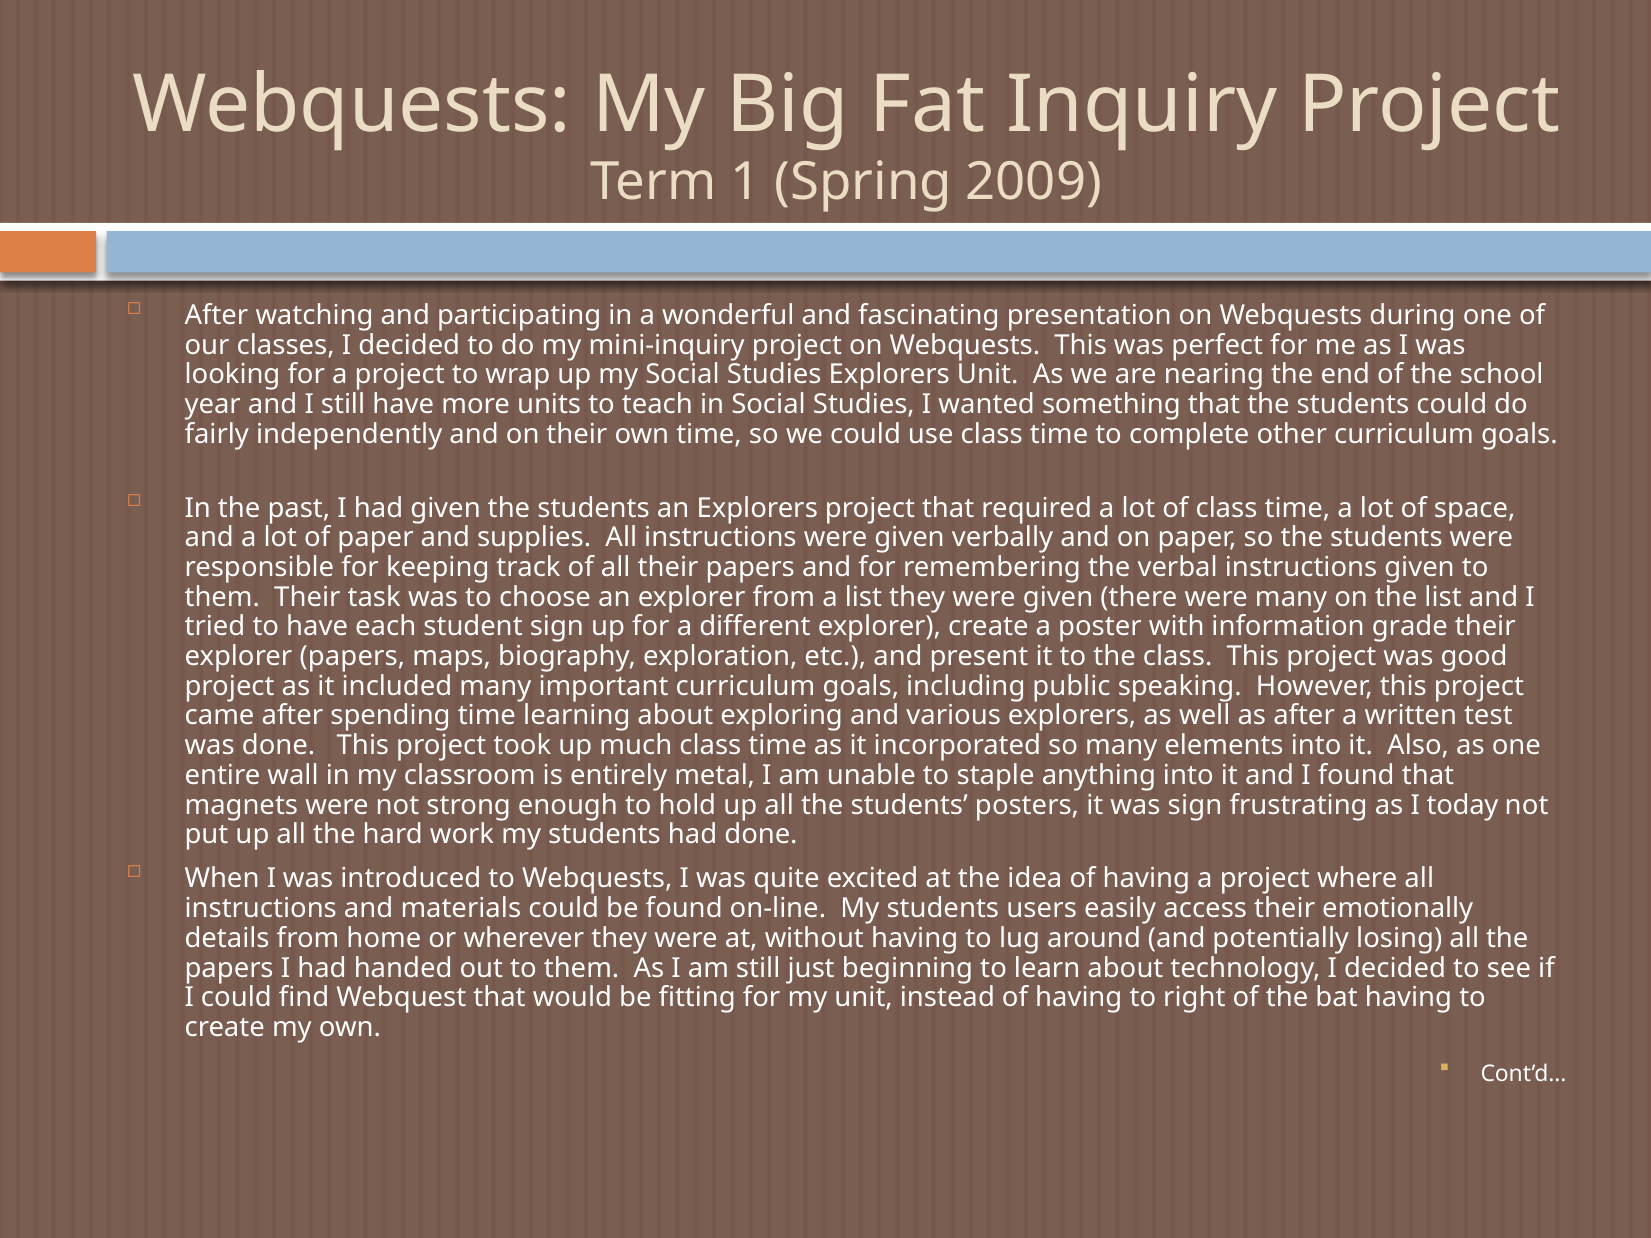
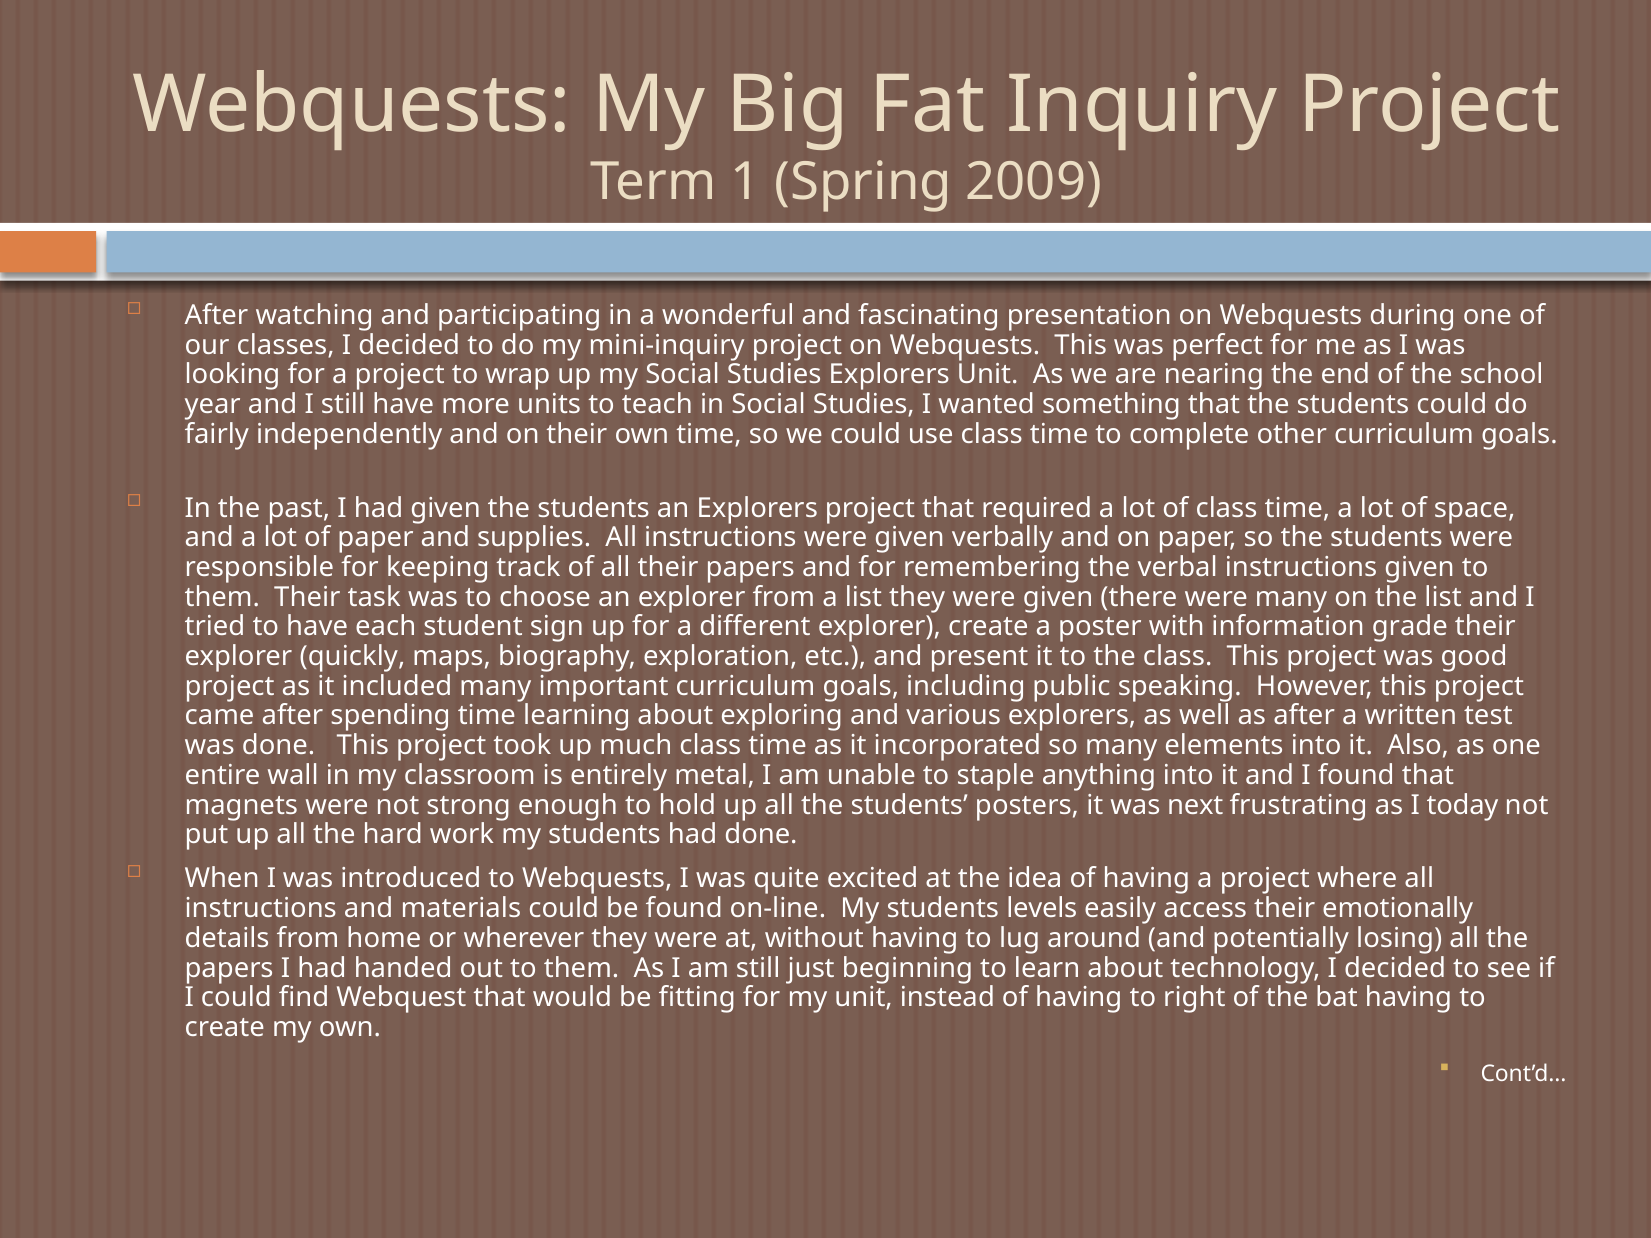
explorer papers: papers -> quickly (352, 657)
was sign: sign -> next (1195, 805)
users: users -> levels (1042, 909)
